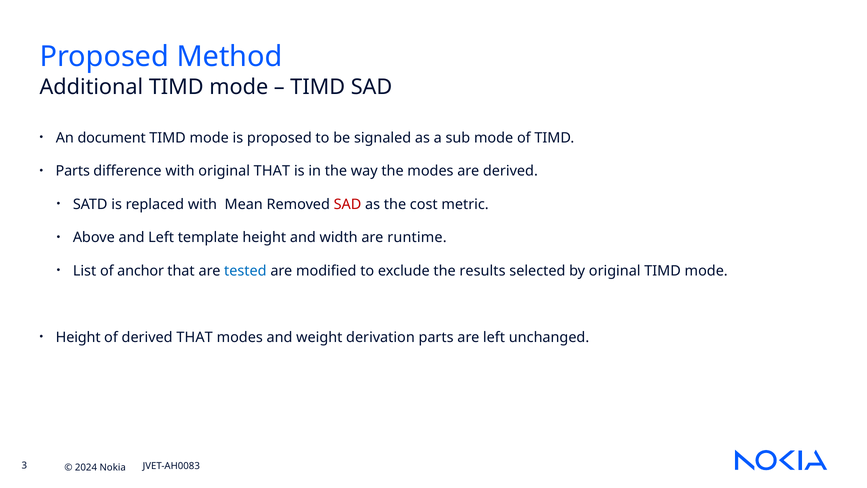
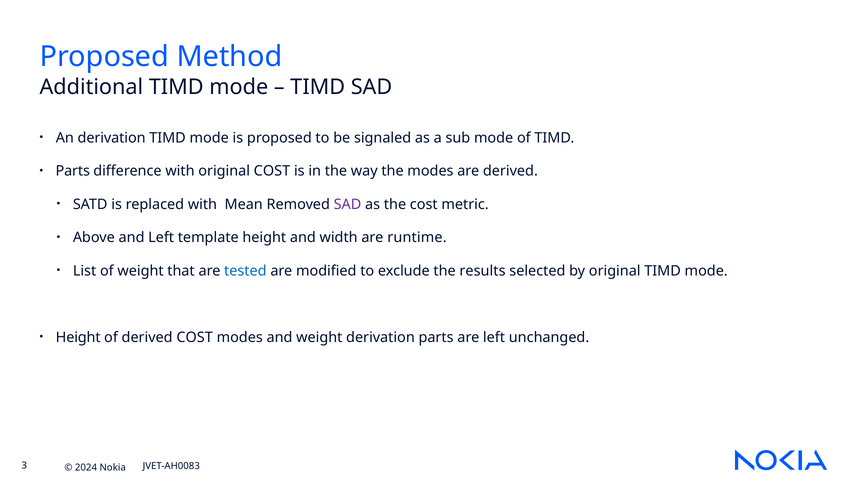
An document: document -> derivation (112, 138)
original THAT: THAT -> COST (272, 171)
SAD colour: red -> purple (348, 204)
of anchor: anchor -> weight (141, 271)
derived THAT: THAT -> COST (195, 337)
